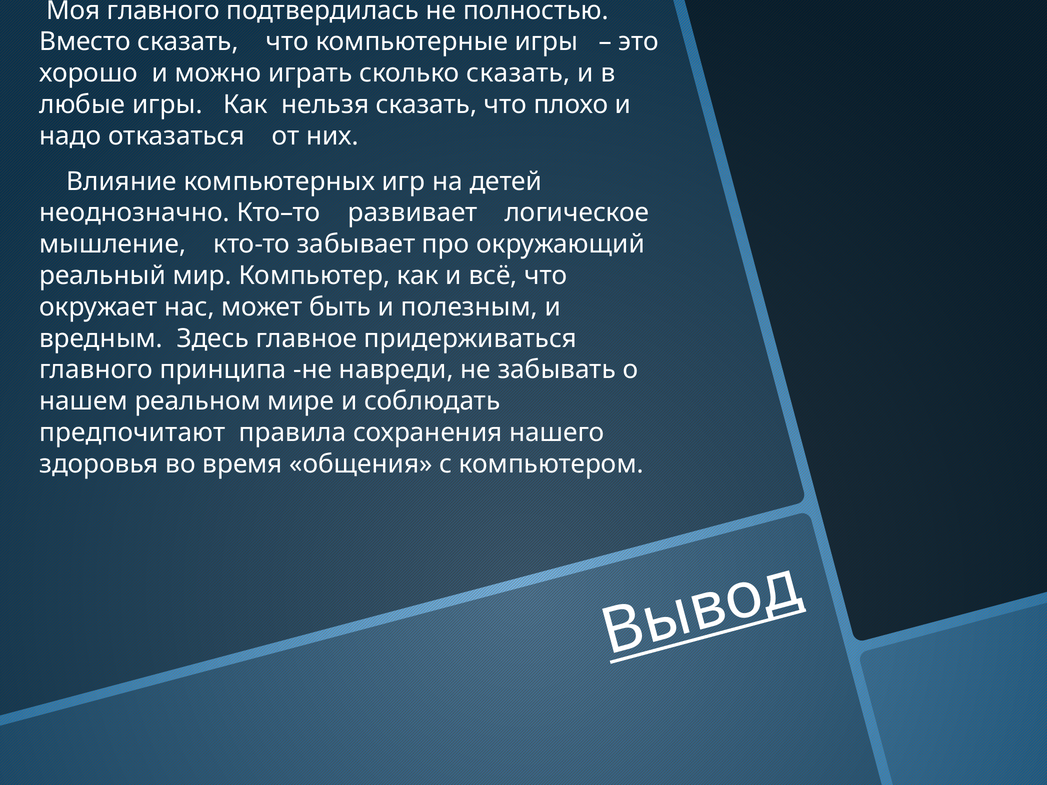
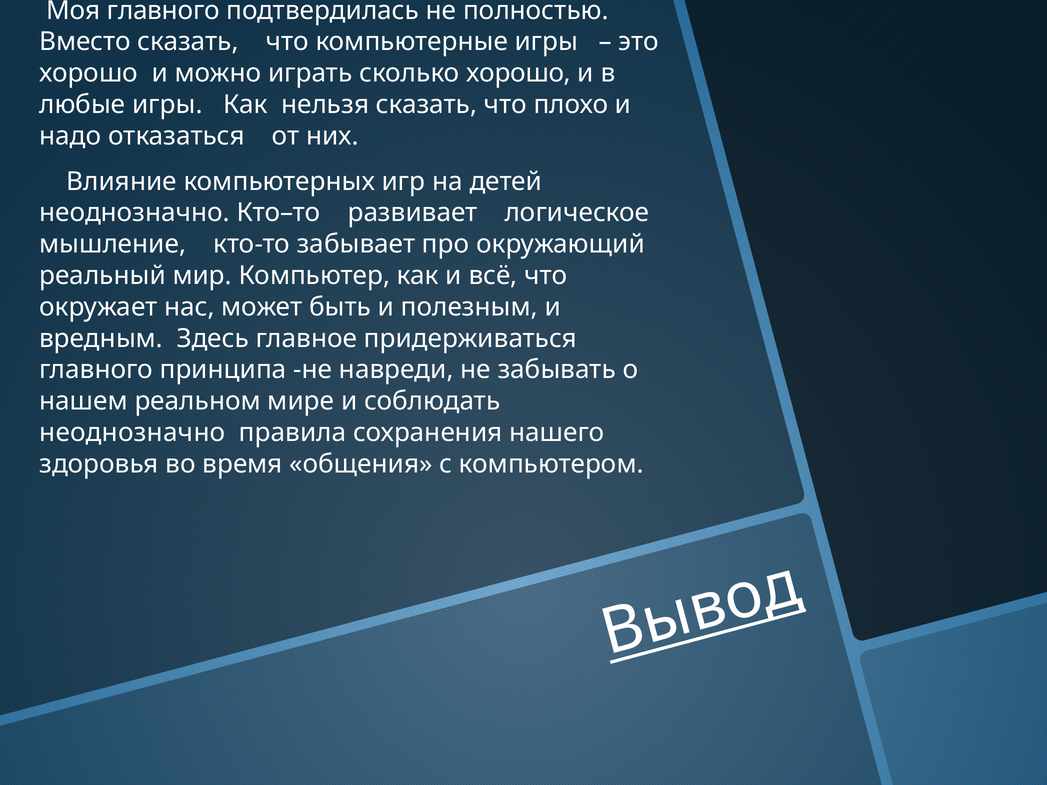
сколько сказать: сказать -> хорошо (519, 73)
предпочитают: предпочитают -> неоднозначно (132, 433)
